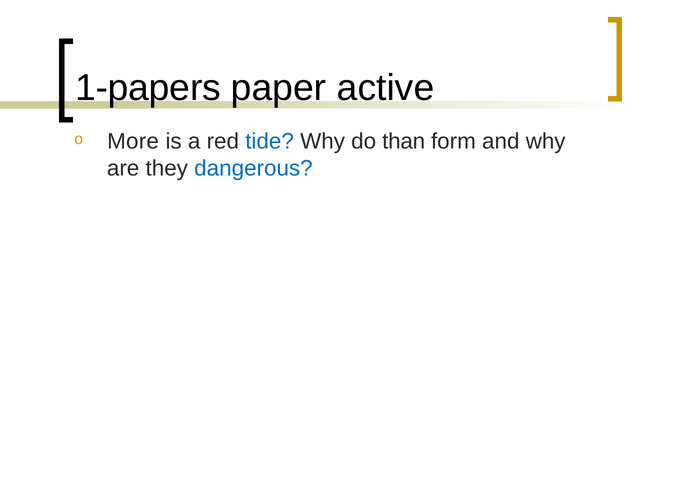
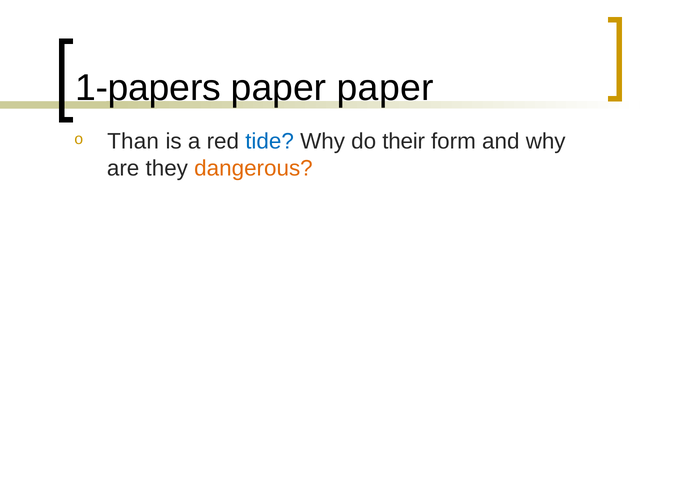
paper active: active -> paper (385, 88)
More: More -> Than (133, 142)
than: than -> their (404, 142)
dangerous colour: blue -> orange (253, 169)
